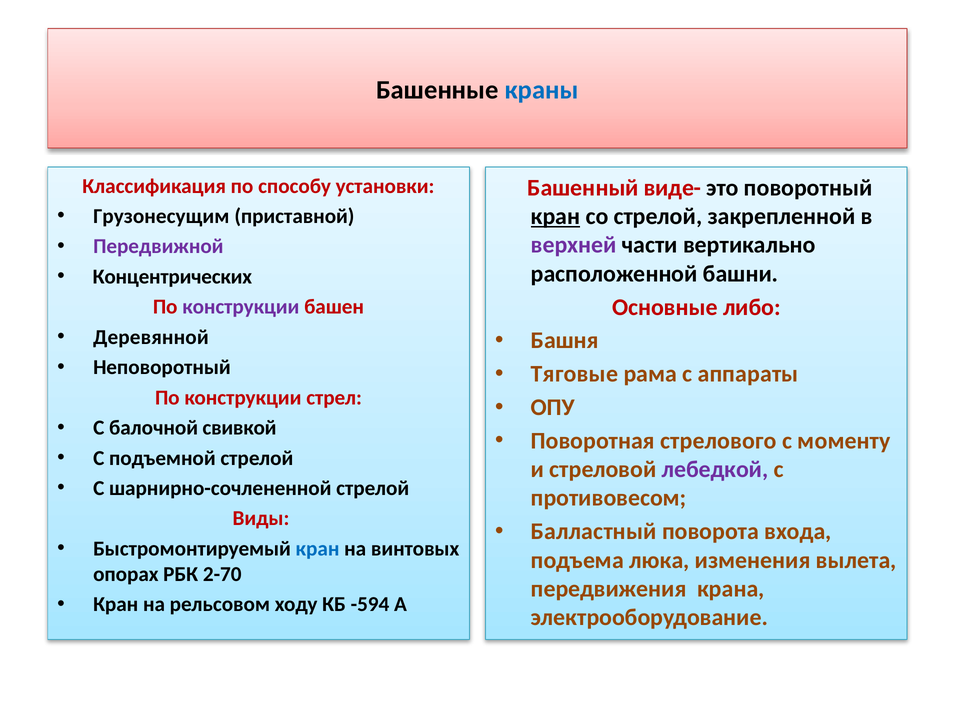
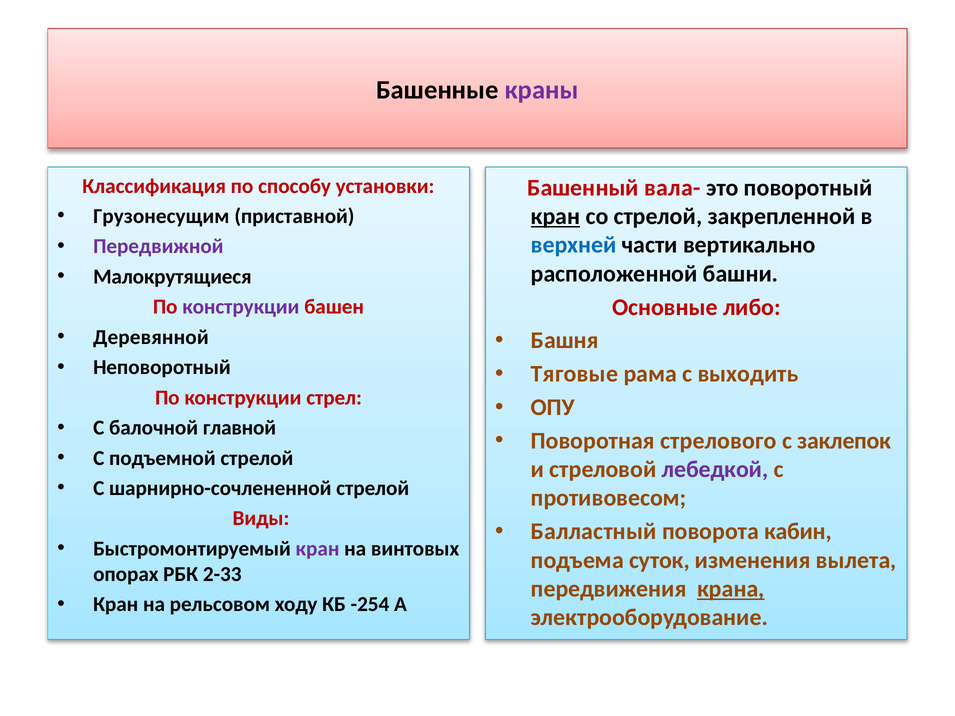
краны colour: blue -> purple (542, 90)
виде-: виде- -> вала- (672, 188)
верхней colour: purple -> blue (574, 245)
Концентрических: Концентрических -> Малокрутящиеся (172, 277)
аппараты: аппараты -> выходить (748, 374)
свивкой: свивкой -> главной (239, 428)
моменту: моменту -> заклепок (844, 441)
входа: входа -> кабин (798, 532)
кран colour: blue -> purple (318, 549)
люка: люка -> суток (659, 560)
2-70: 2-70 -> 2-33 (222, 574)
крана underline: none -> present (731, 589)
-594: -594 -> -254 (370, 605)
